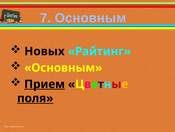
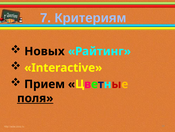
7 Основным: Основным -> Критериям (90, 18)
Основным: Основным -> Interactive (63, 67)
Прием underline: present -> none (45, 84)
